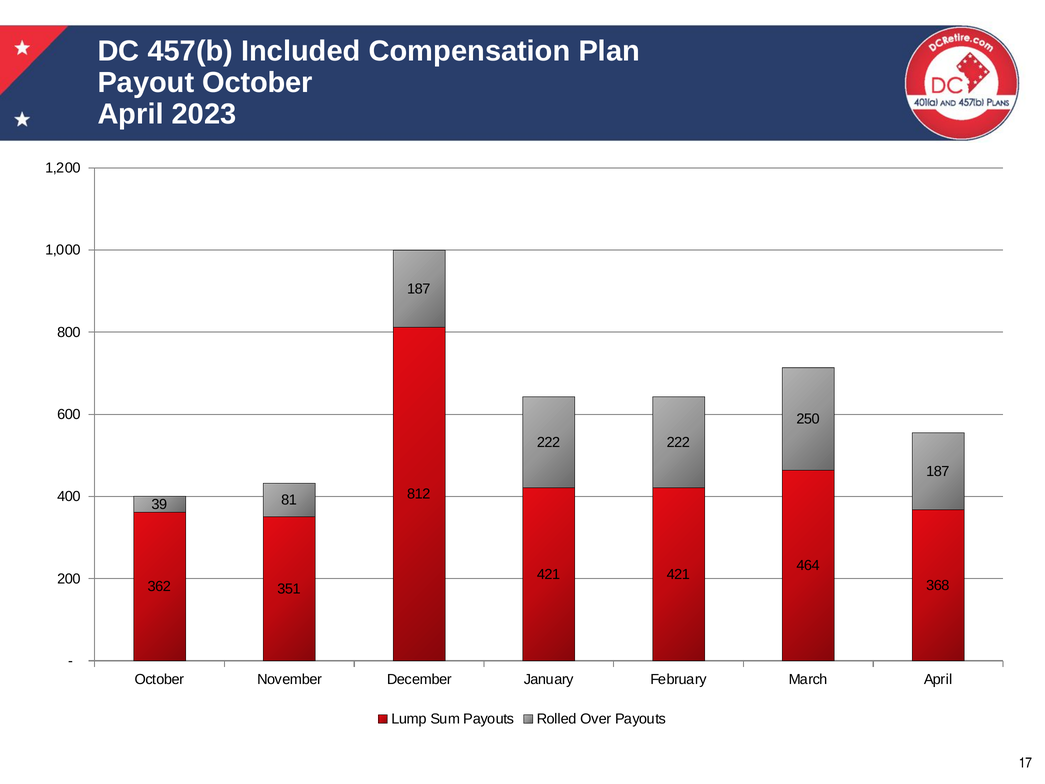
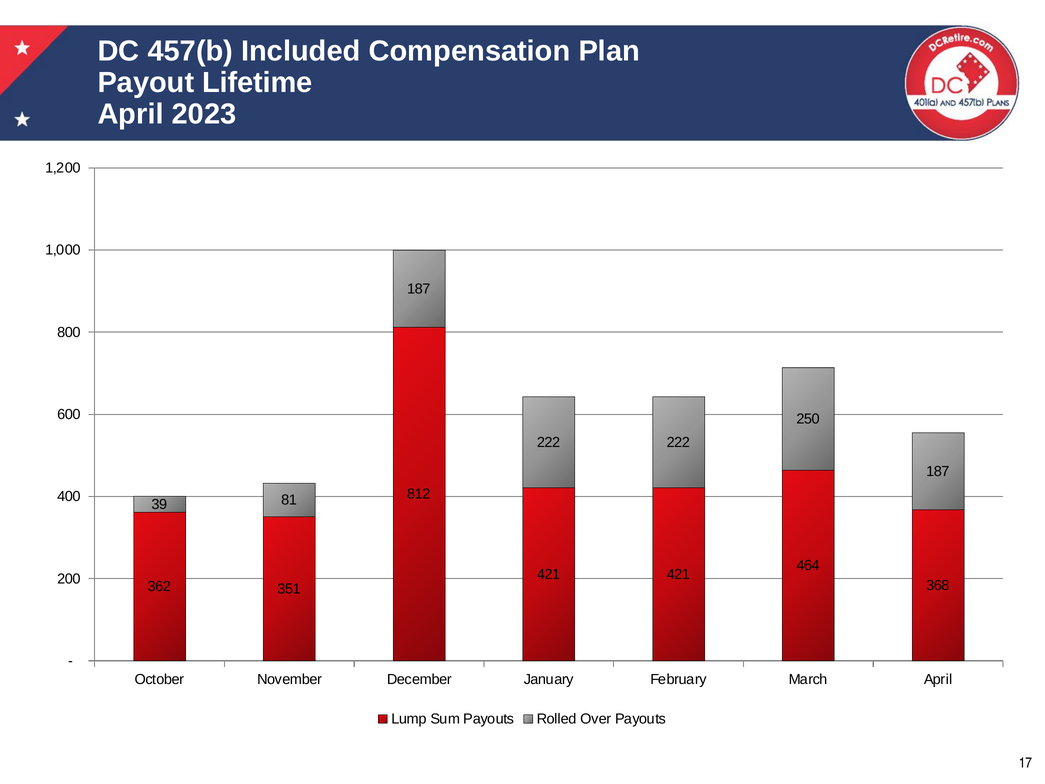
Payout October: October -> Lifetime (257, 83)
